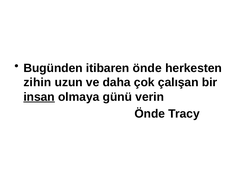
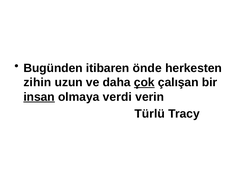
çok underline: none -> present (144, 82)
günü: günü -> verdi (117, 97)
Önde: Önde -> Türlü (150, 114)
